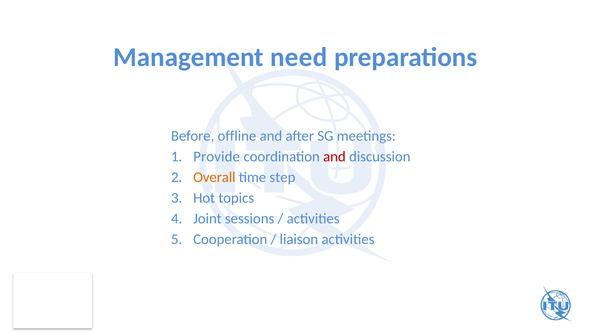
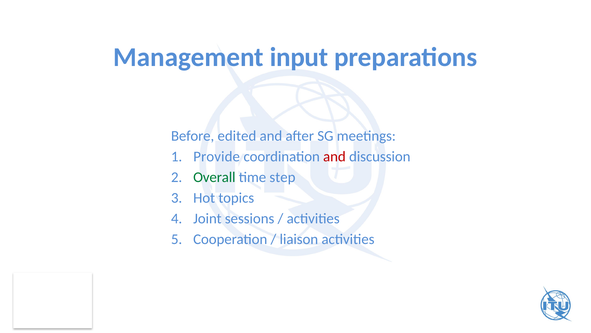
need: need -> input (299, 57)
offline: offline -> edited (237, 136)
Overall colour: orange -> green (214, 177)
